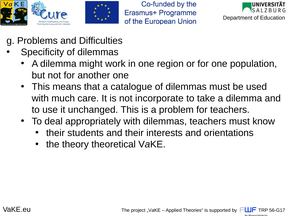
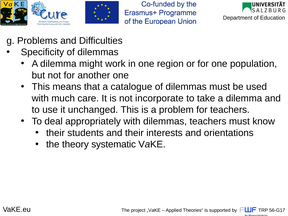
theoretical: theoretical -> systematic (114, 144)
